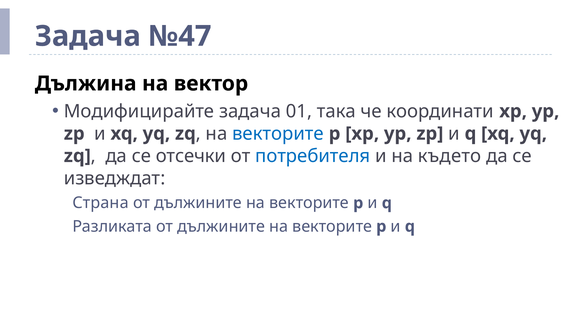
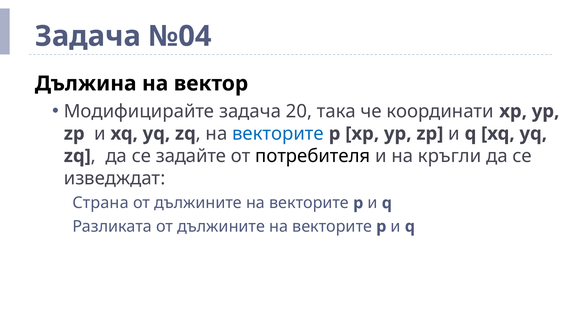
№47: №47 -> №04 (180, 36)
01: 01 -> 20 (299, 111)
отсечки: отсечки -> задайте (191, 156)
потребителя colour: blue -> black (313, 156)
където: където -> кръгли (450, 156)
